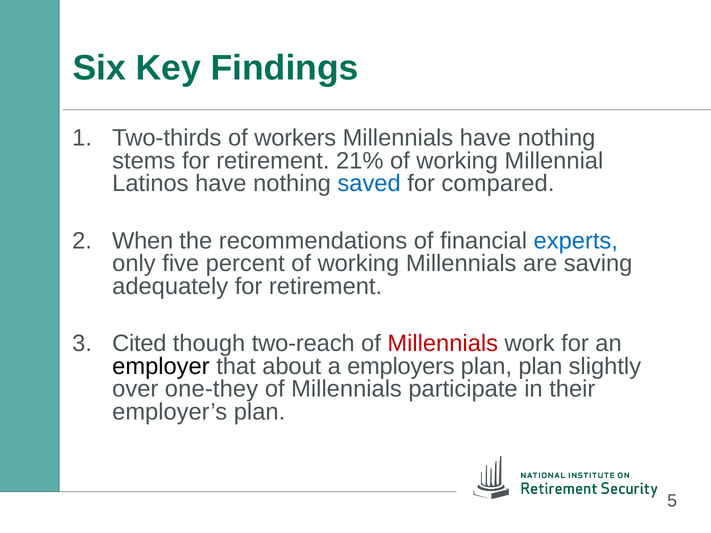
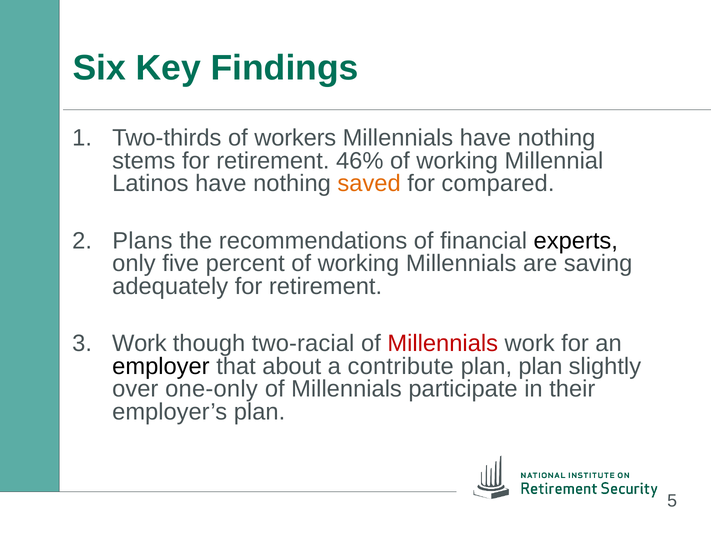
21%: 21% -> 46% (360, 161)
saved colour: blue -> orange (369, 184)
When: When -> Plans (142, 241)
experts colour: blue -> black (576, 241)
Cited: Cited -> Work (139, 344)
two-reach: two-reach -> two-racial (303, 344)
employers: employers -> contribute (401, 367)
one-they: one-they -> one-only (211, 389)
